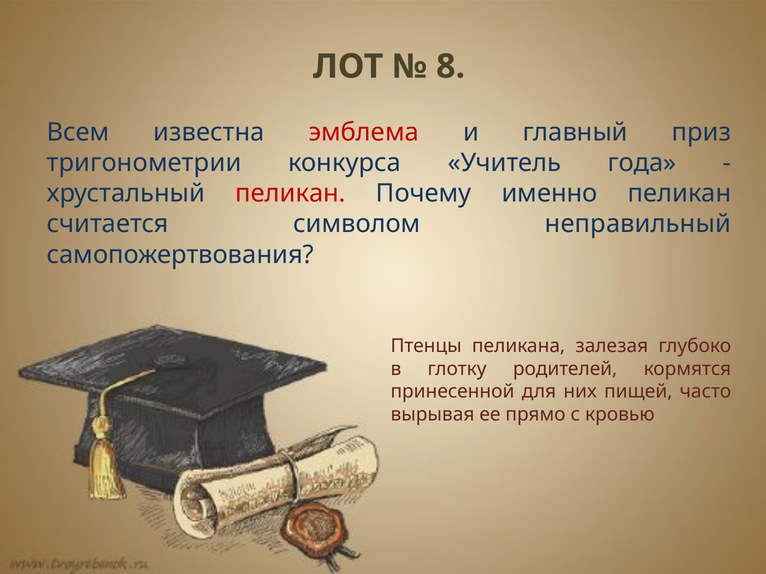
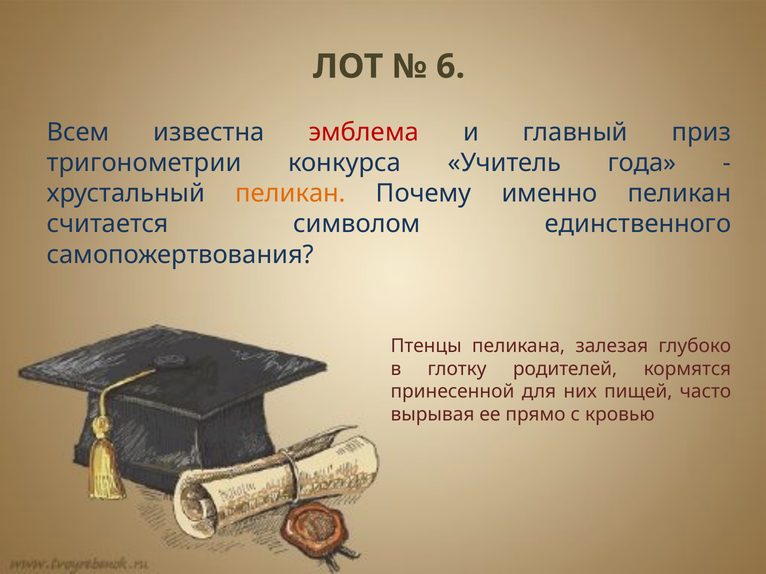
8: 8 -> 6 (451, 67)
пеликан colour: red -> orange (291, 194)
неправильный: неправильный -> единственного (638, 224)
